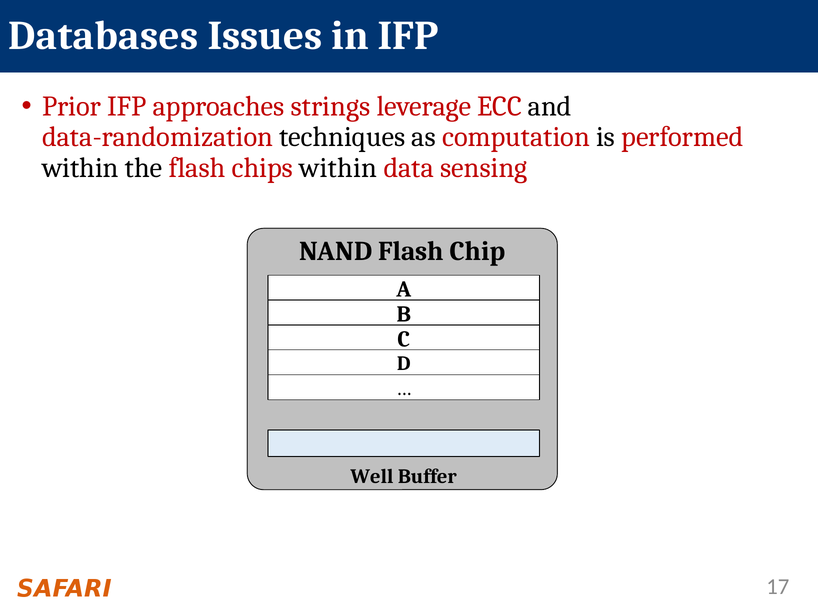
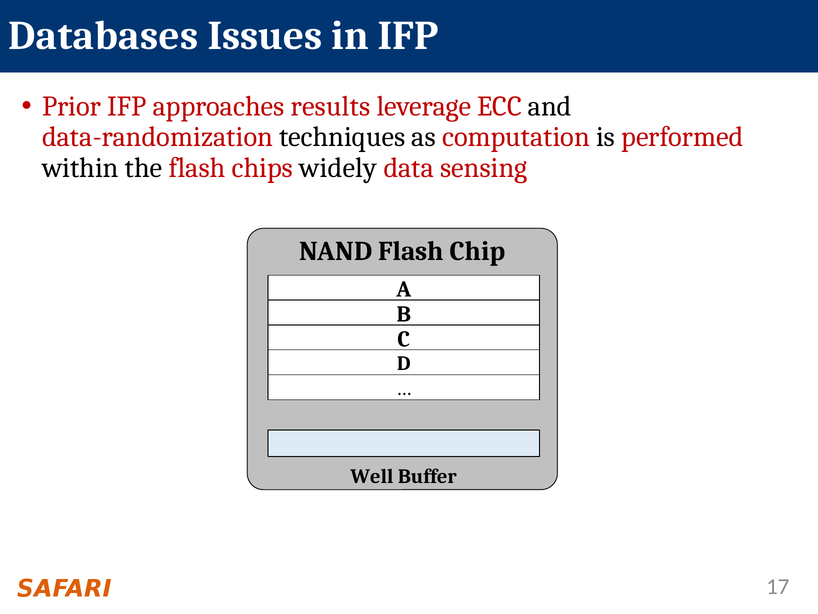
strings: strings -> results (330, 106)
chips within: within -> widely (338, 168)
